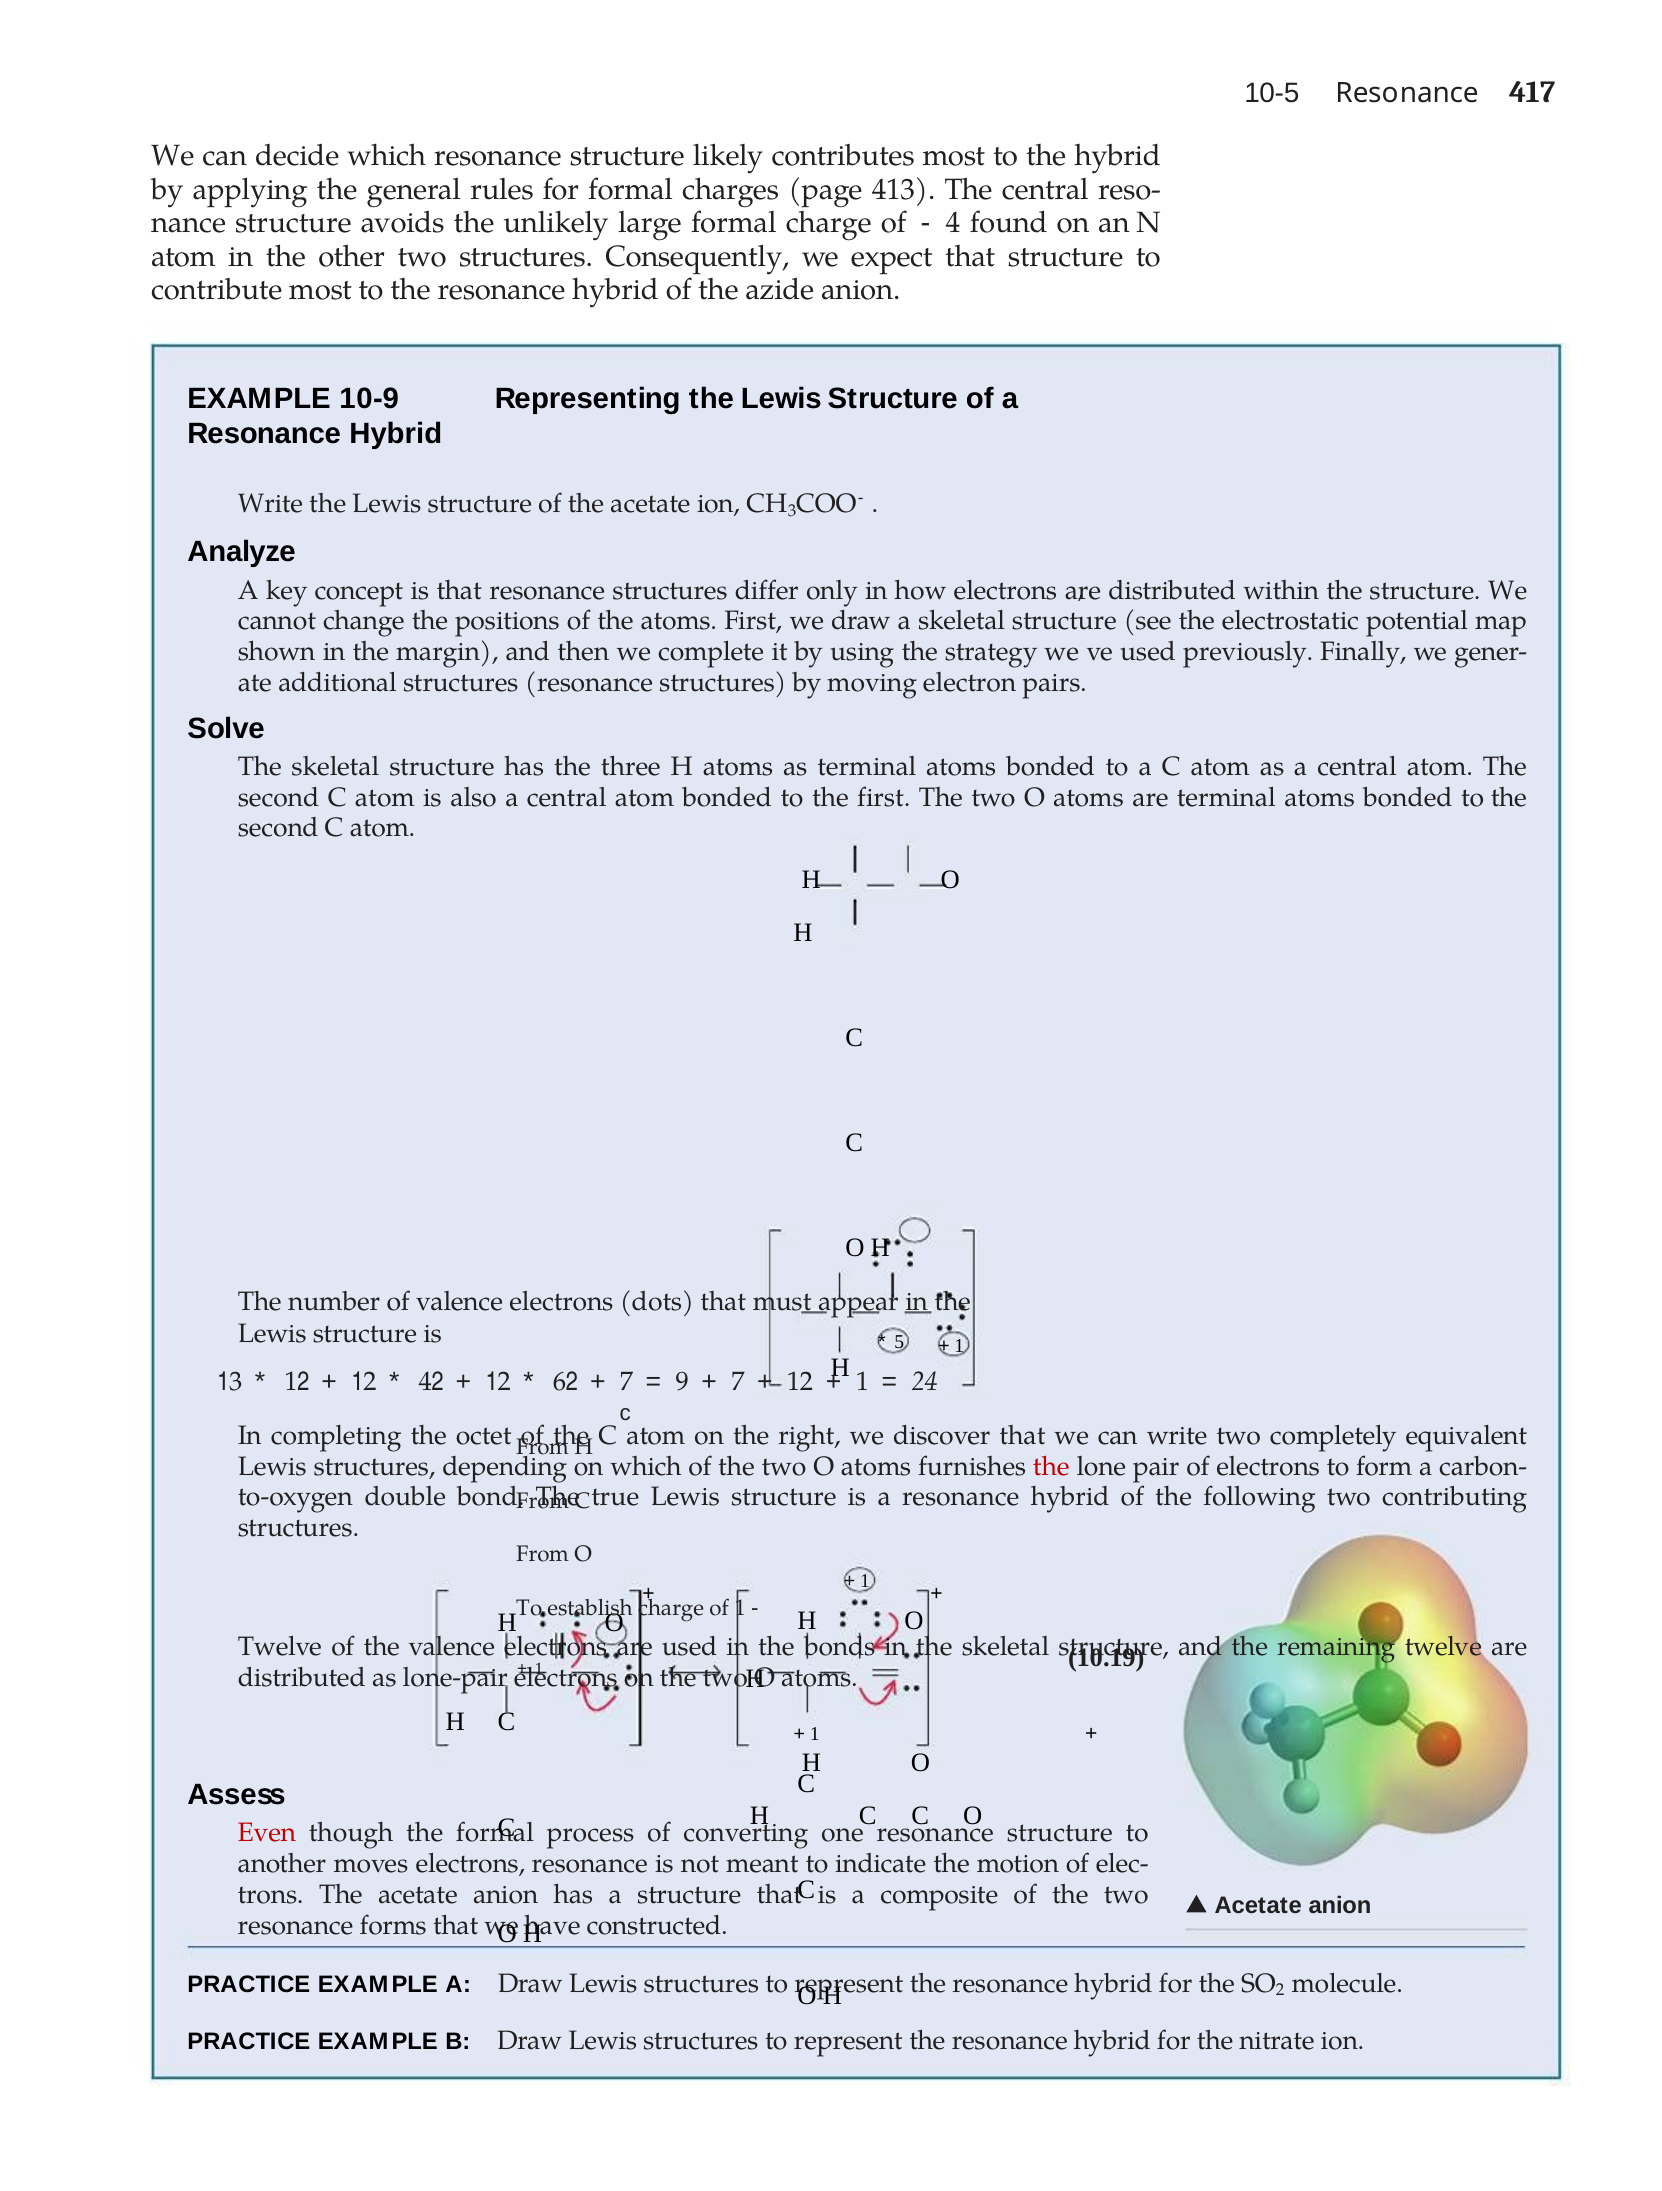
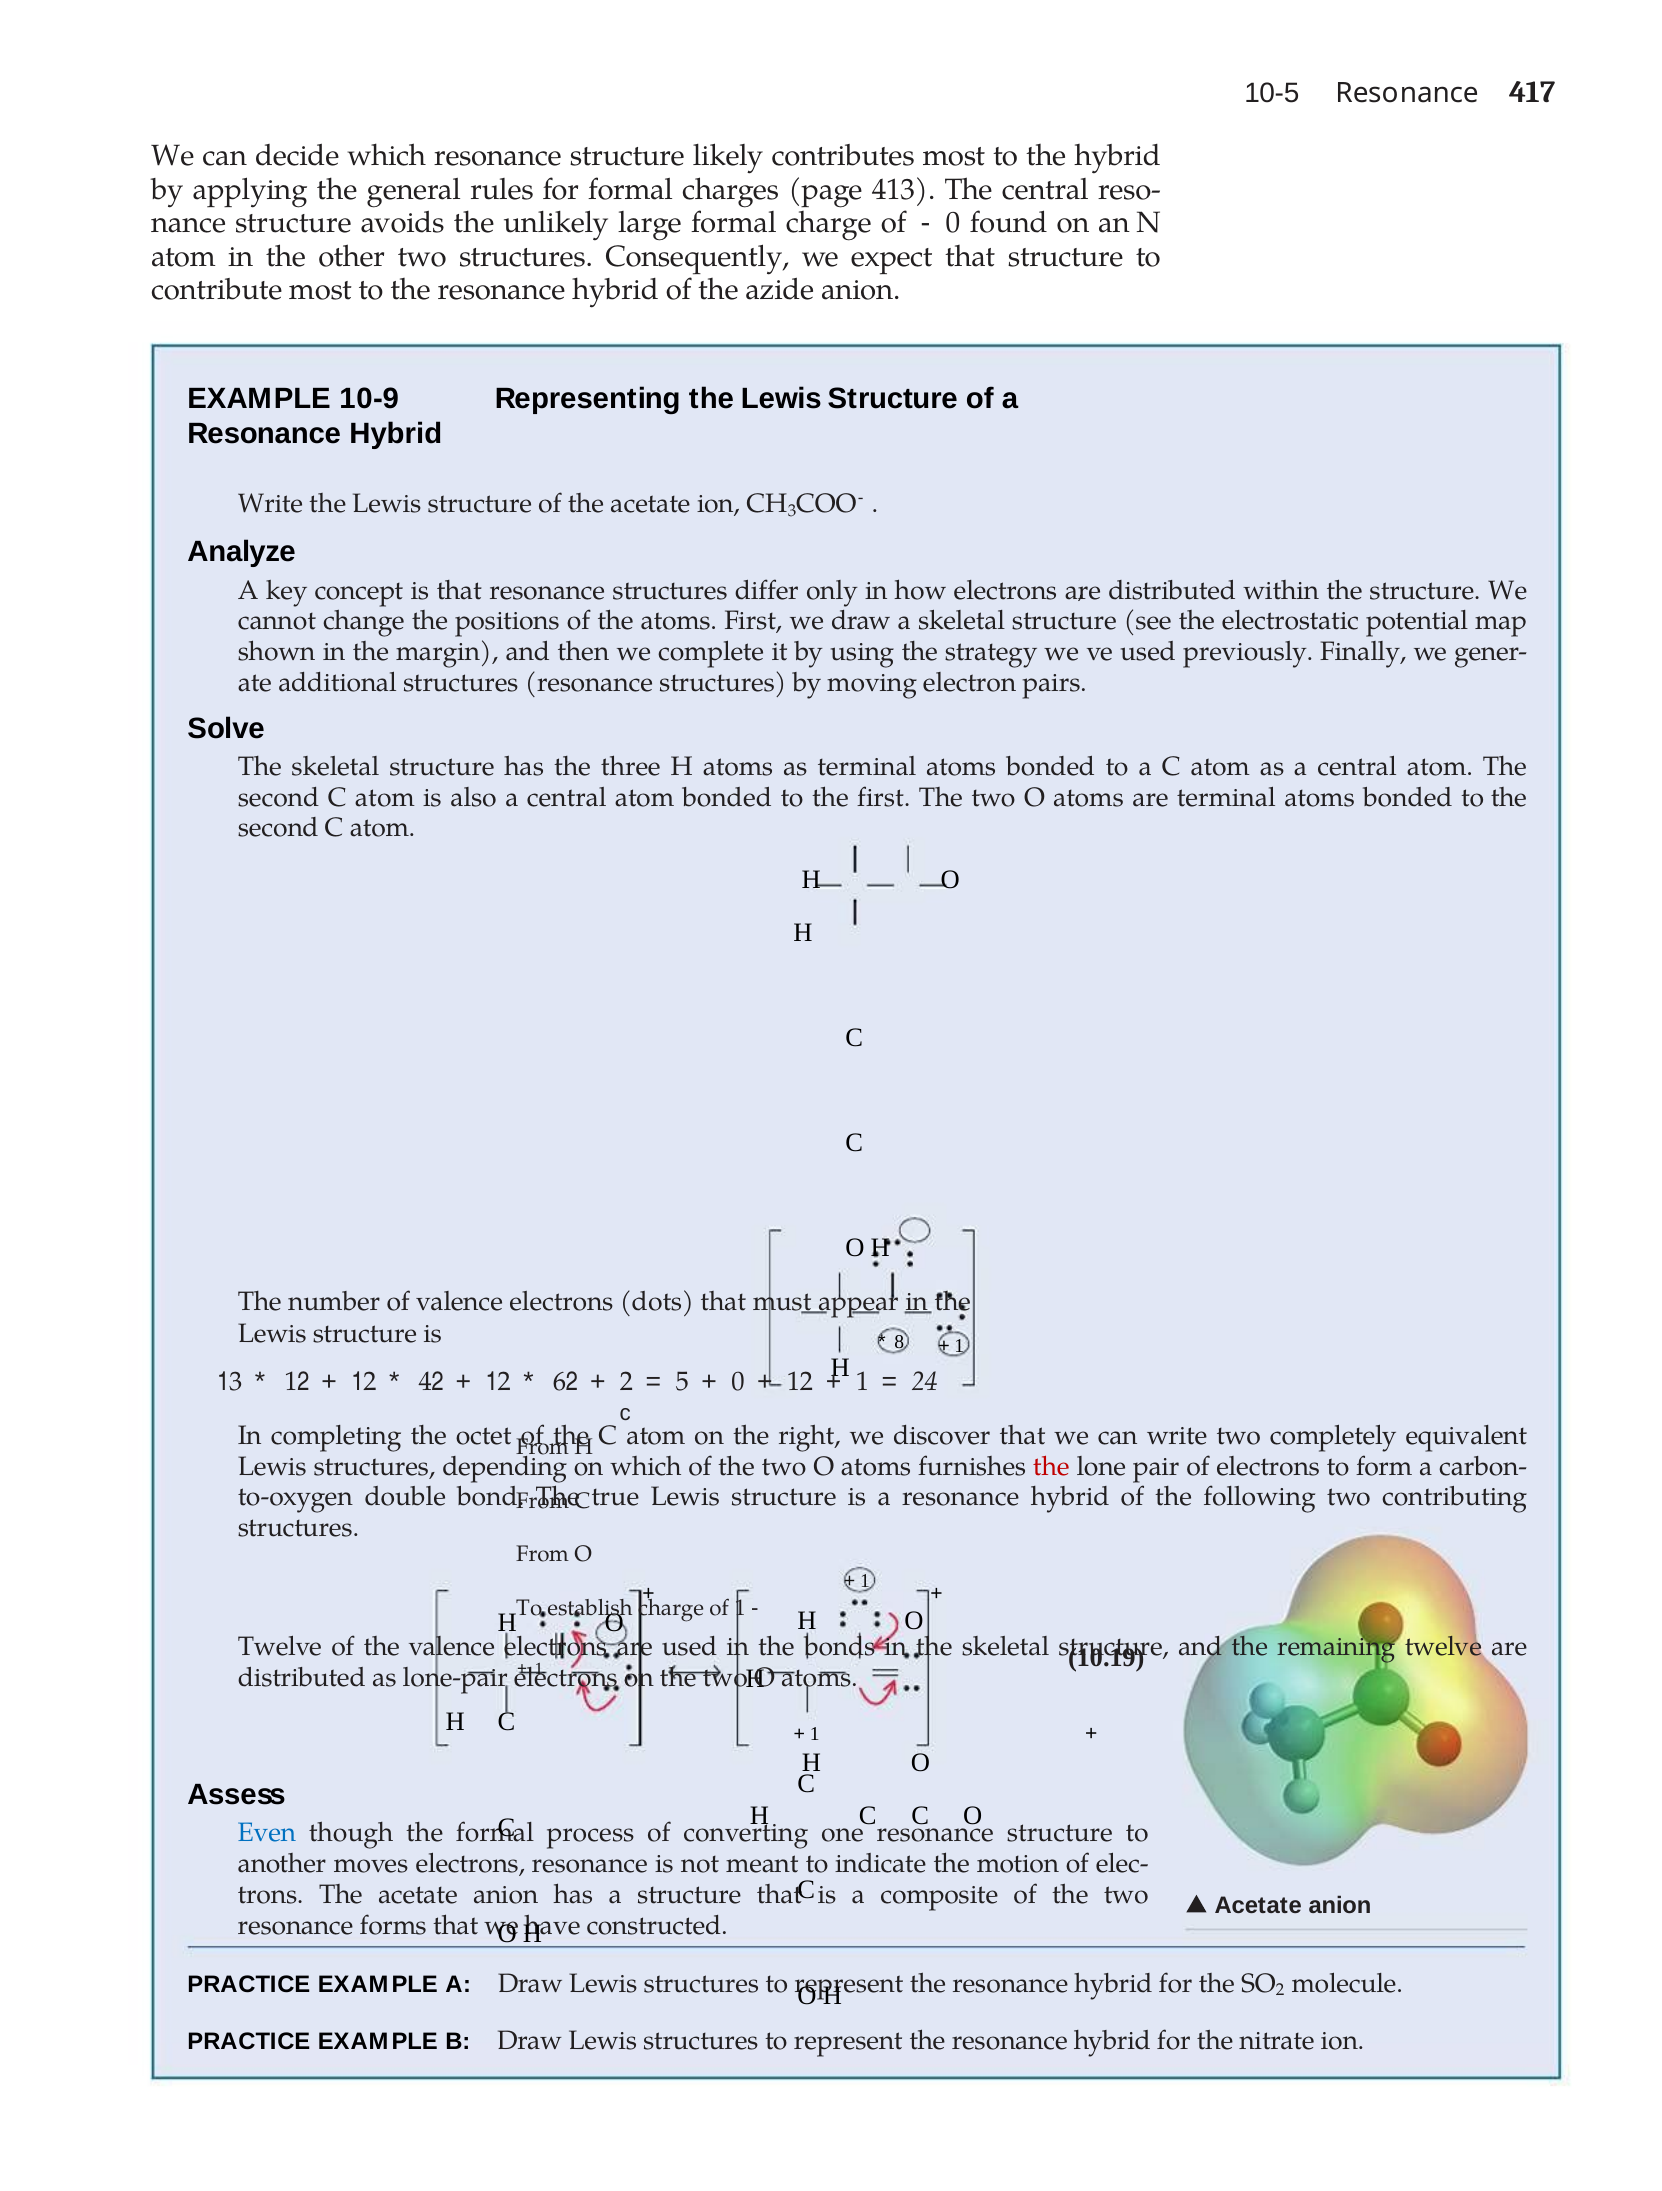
4: 4 -> 0 (953, 223)
5: 5 -> 8 (899, 1342)
7: 7 -> 2 (627, 1381)
9: 9 -> 5 (682, 1381)
7: 7 -> 0 (738, 1381)
Even colour: red -> blue (267, 1833)
